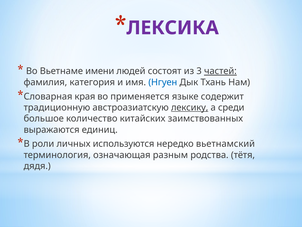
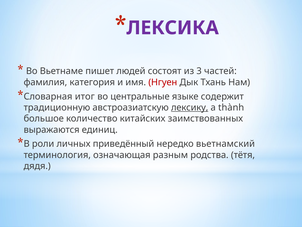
имени: имени -> пишет (100, 71)
частей underline: present -> none (220, 71)
Нгуен colour: blue -> red (163, 82)
края: края -> итог (85, 96)
применяется: применяется -> центральные (140, 96)
среди: среди -> thành (231, 107)
используются: используются -> приведённый (124, 144)
